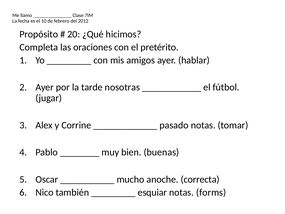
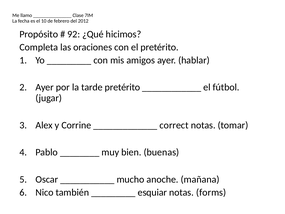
20: 20 -> 92 (74, 34)
tarde nosotras: nosotras -> pretérito (122, 87)
pasado: pasado -> correct (174, 125)
correcta: correcta -> mañana (200, 179)
